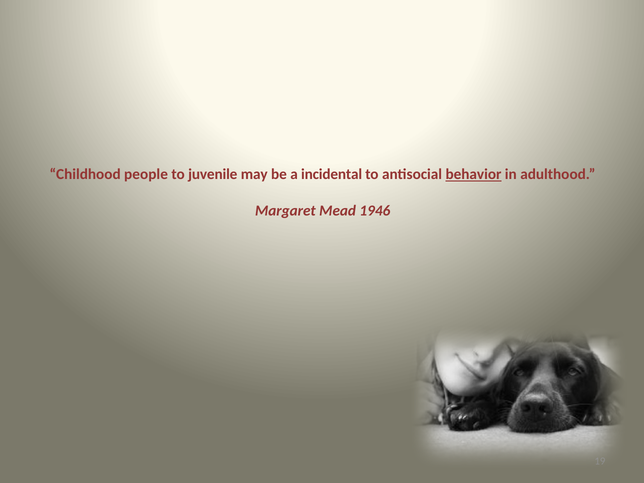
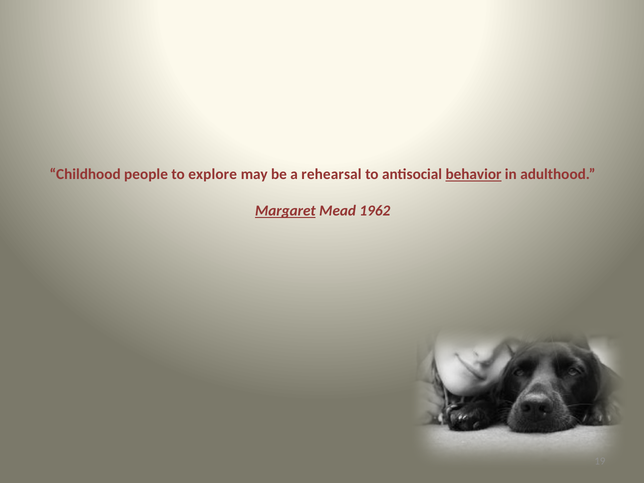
juvenile: juvenile -> explore (213, 174)
incidental: incidental -> rehearsal (331, 174)
Margaret underline: none -> present (285, 211)
1946: 1946 -> 1962 (375, 211)
